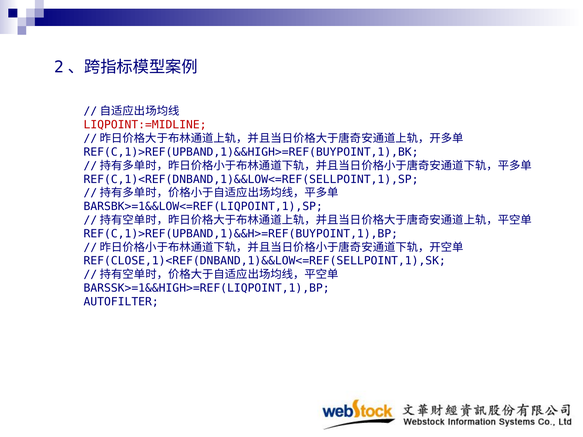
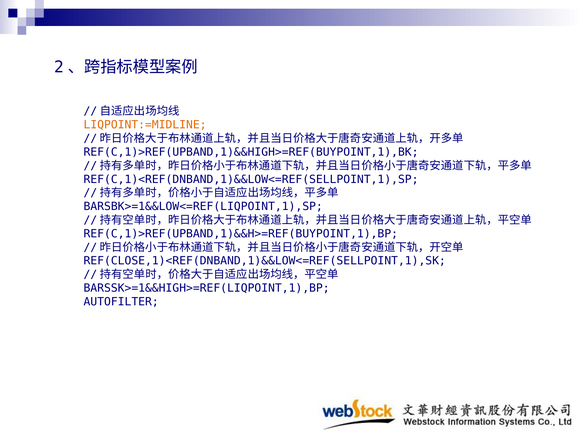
LIQPOINT:=MIDLINE colour: red -> orange (145, 125)
